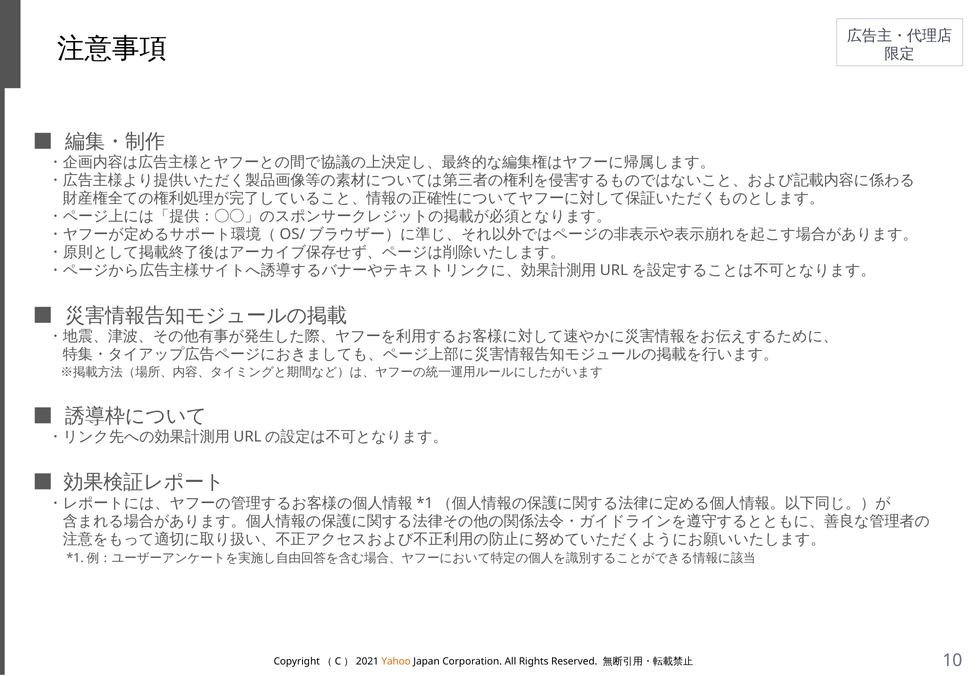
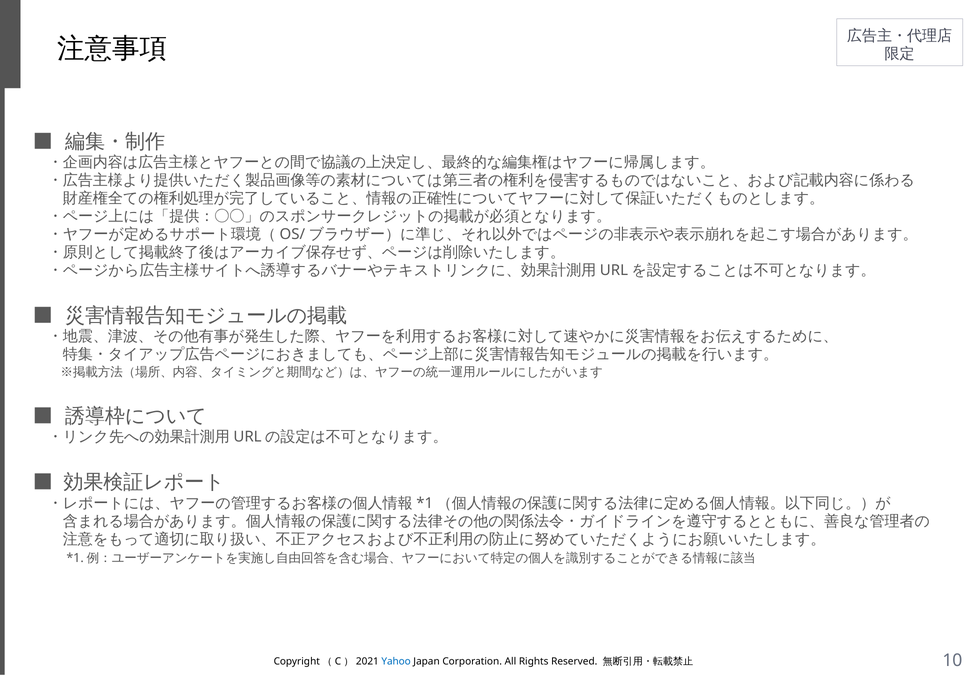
Yahoo colour: orange -> blue (396, 662)
